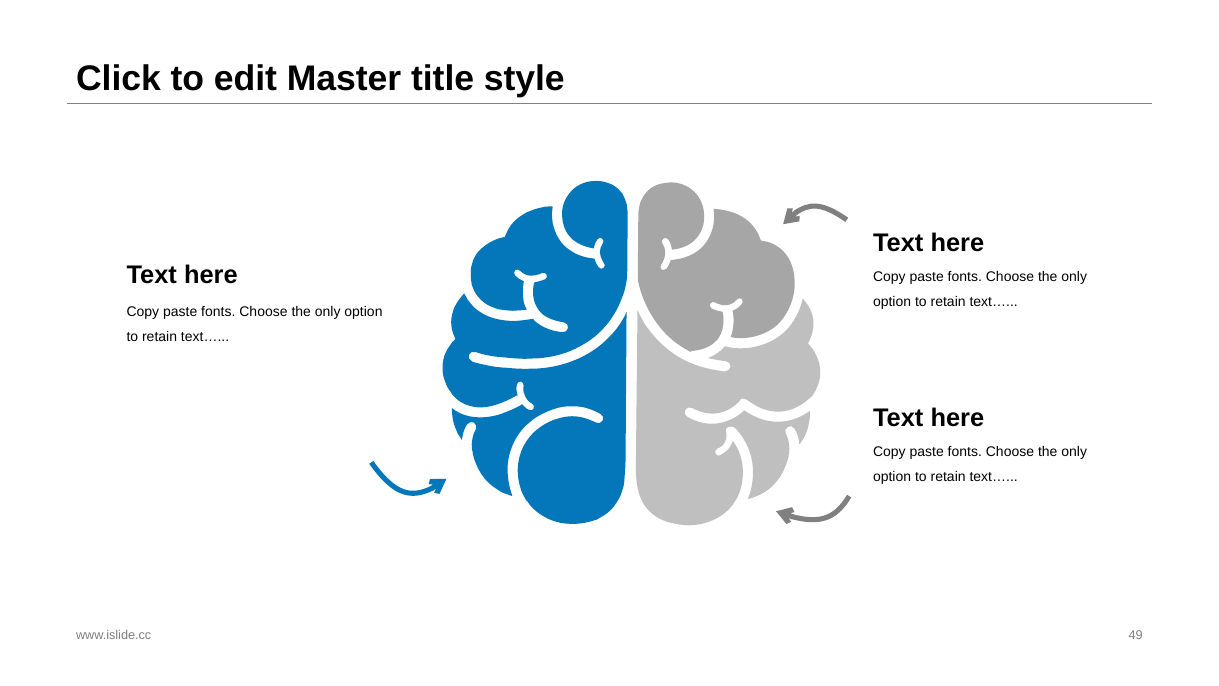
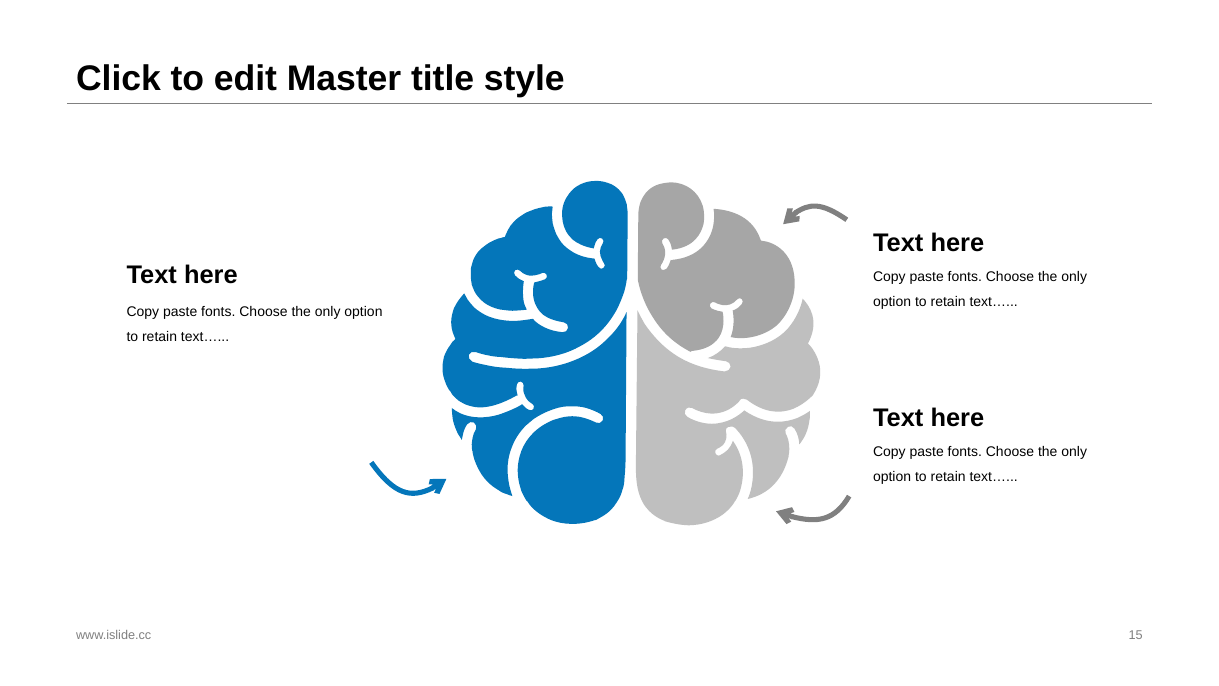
49: 49 -> 15 (1136, 635)
